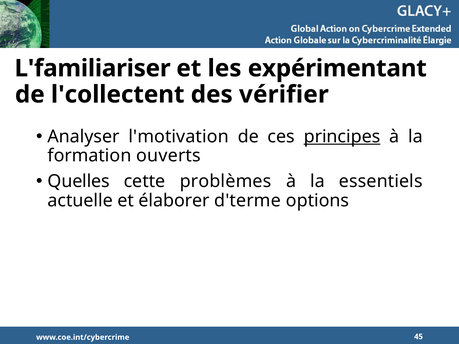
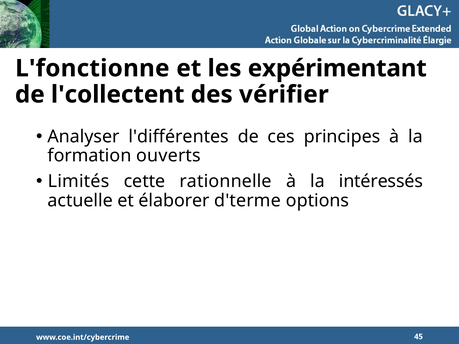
L'familiariser: L'familiariser -> L'fonctionne (92, 68)
l'motivation: l'motivation -> l'différentes (179, 137)
principes underline: present -> none (342, 137)
Quelles: Quelles -> Limités (79, 182)
problèmes: problèmes -> rationnelle (226, 182)
essentiels: essentiels -> intéressés (381, 182)
